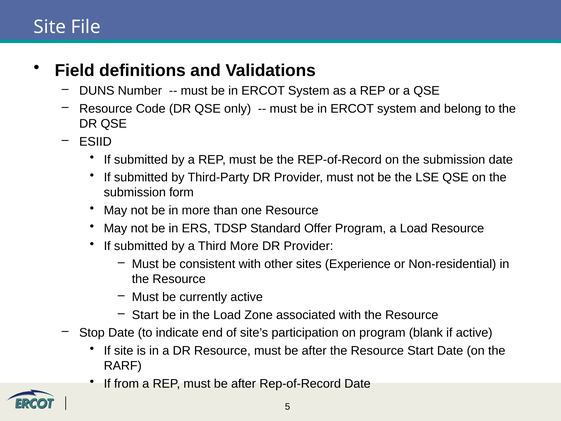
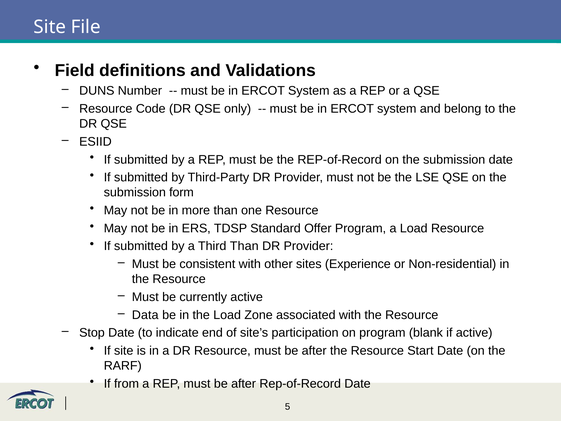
Third More: More -> Than (244, 246)
Start: Start -> Data (145, 315)
